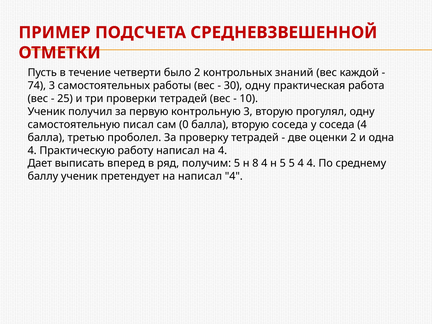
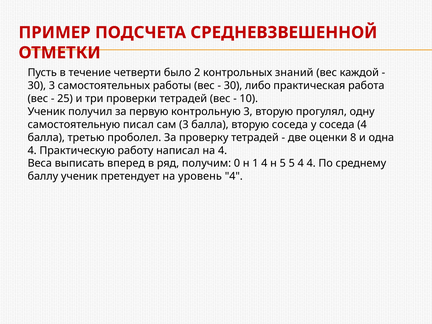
74: 74 -> 30 (37, 86)
30 одну: одну -> либо (258, 86)
сам 0: 0 -> 3 (184, 125)
оценки 2: 2 -> 8 (353, 137)
Дает: Дает -> Веса (40, 163)
получим 5: 5 -> 0 (237, 163)
8: 8 -> 1 (255, 163)
на написал: написал -> уровень (200, 176)
